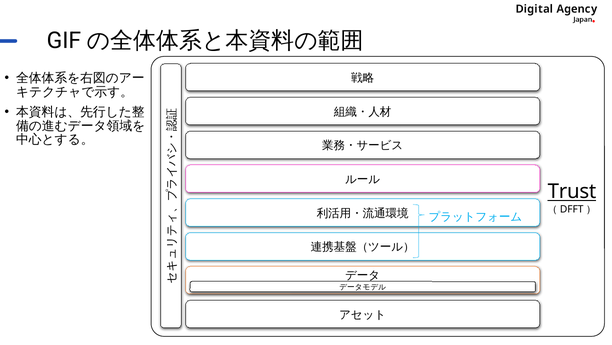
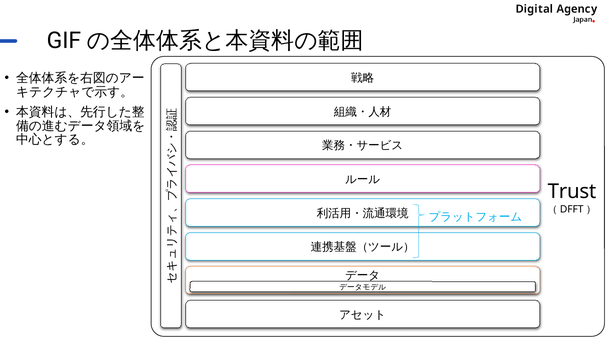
Trust underline: present -> none (572, 191)
